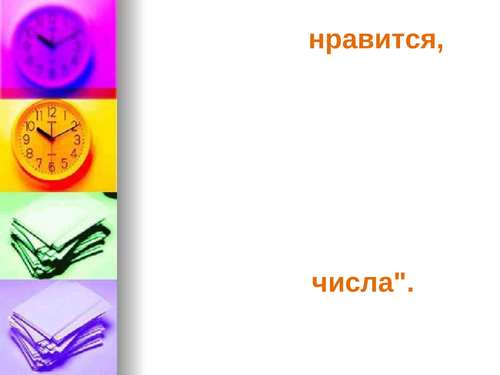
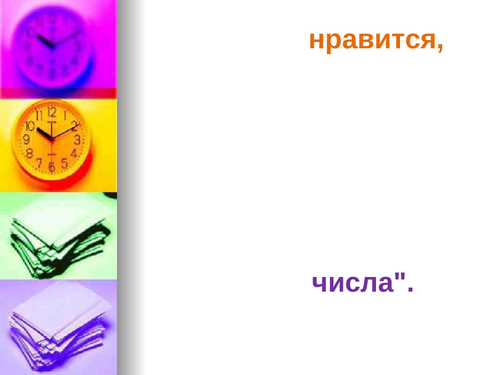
числа colour: orange -> purple (363, 283)
